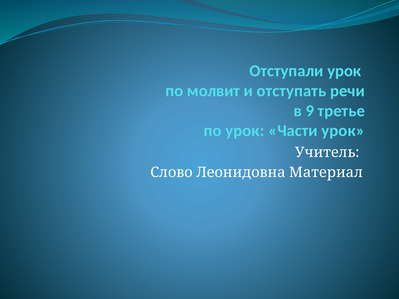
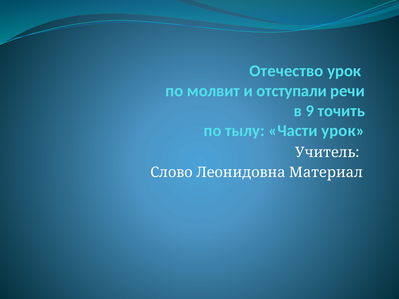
Отступали: Отступали -> Отечество (286, 71)
отступать: отступать -> отступали (292, 91)
третье: третье -> точить (341, 111)
по урок: урок -> тылу (245, 131)
